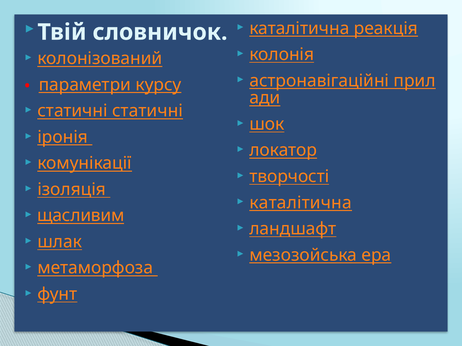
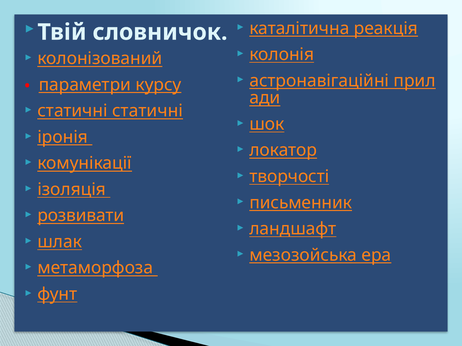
каталітична: каталітична -> письменник (301, 203)
щасливим: щасливим -> розвивати (81, 216)
